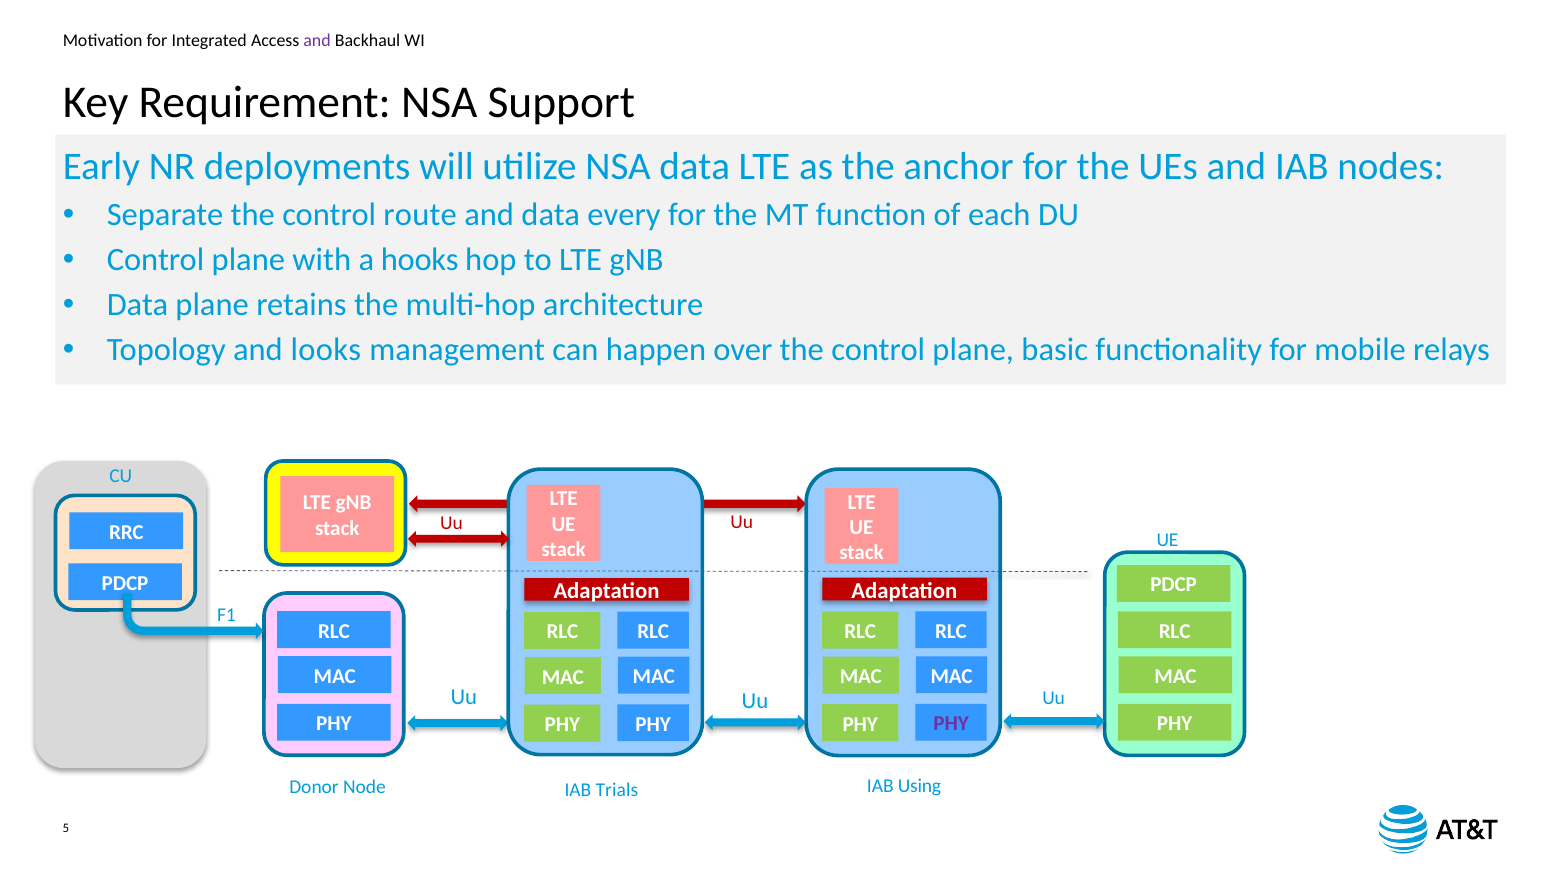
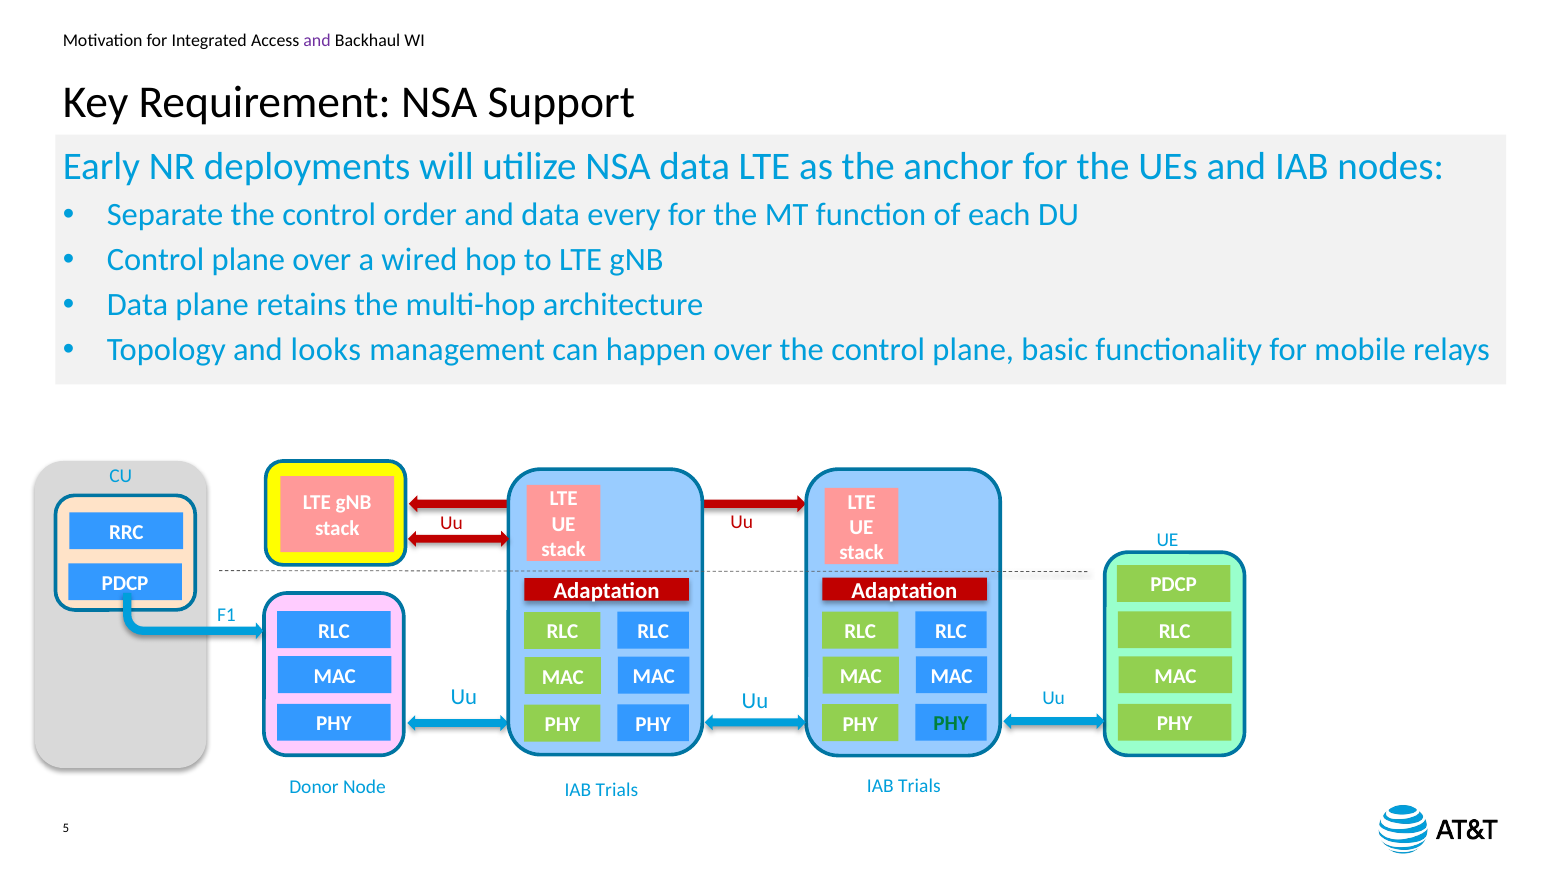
route: route -> order (420, 215)
plane with: with -> over (322, 260)
hooks: hooks -> wired (420, 260)
PHY colour: purple -> green (951, 724)
Using: Using -> Trials (919, 786)
